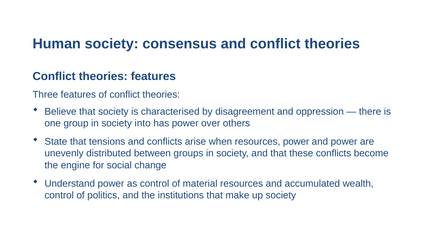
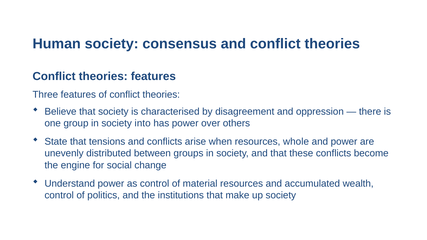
resources power: power -> whole (296, 142)
